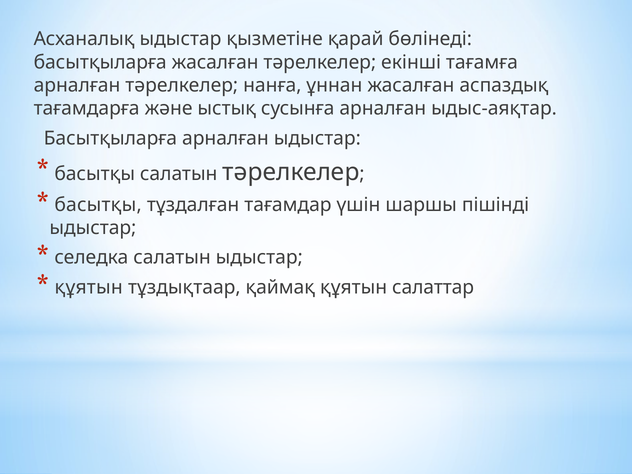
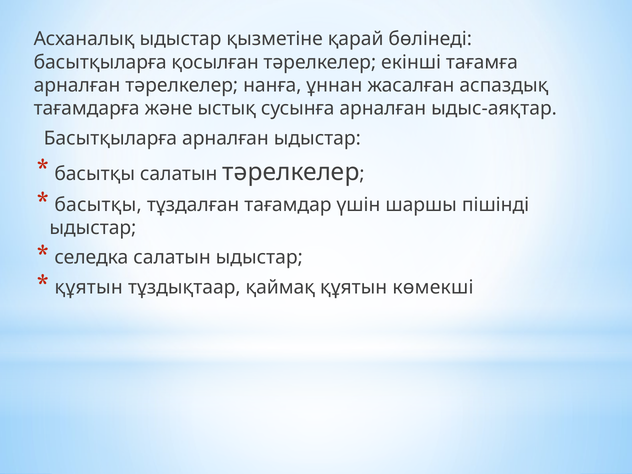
басытқыларға жасалған: жасалған -> қосылған (215, 62)
салаттар: салаттар -> көмекші (433, 287)
